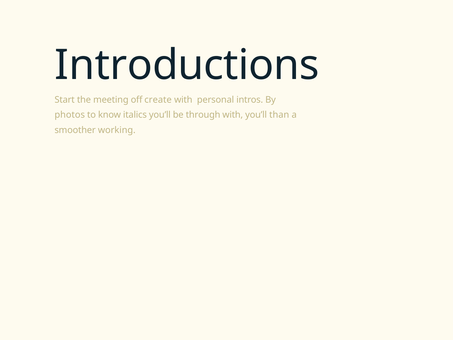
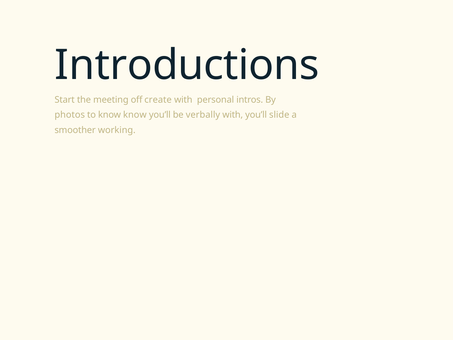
know italics: italics -> know (135, 115)
through: through -> verbally (203, 115)
than: than -> slide (279, 115)
